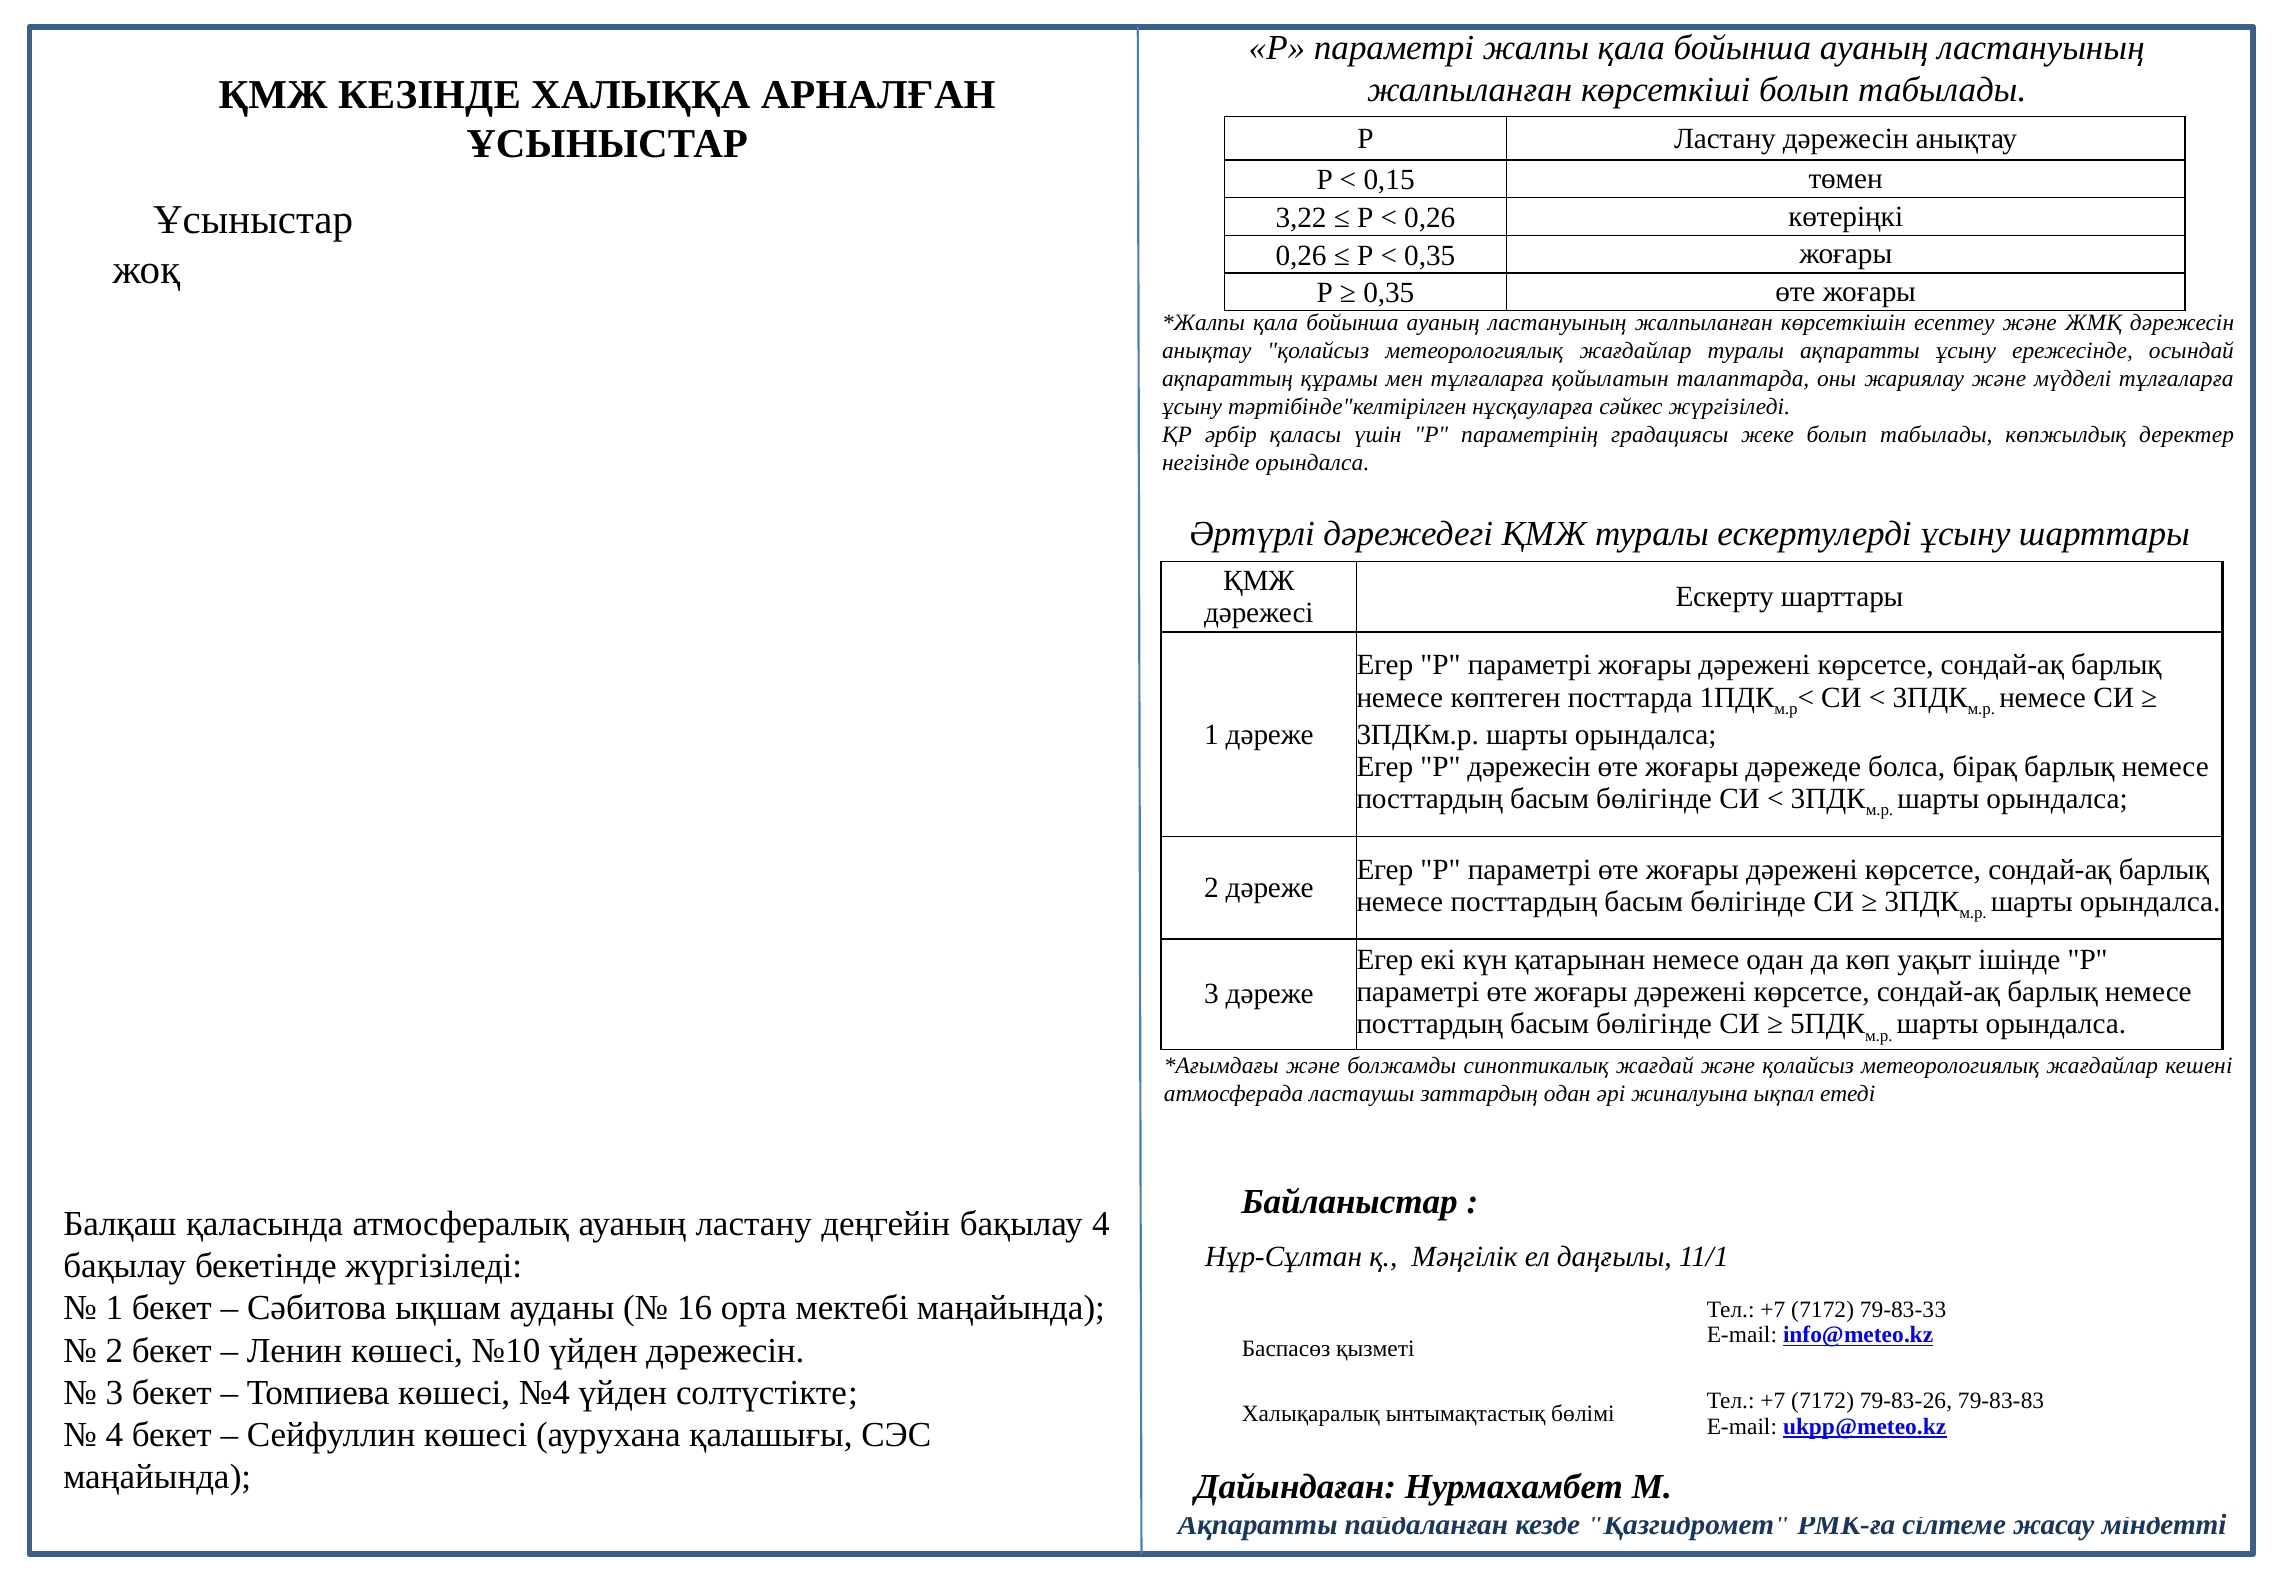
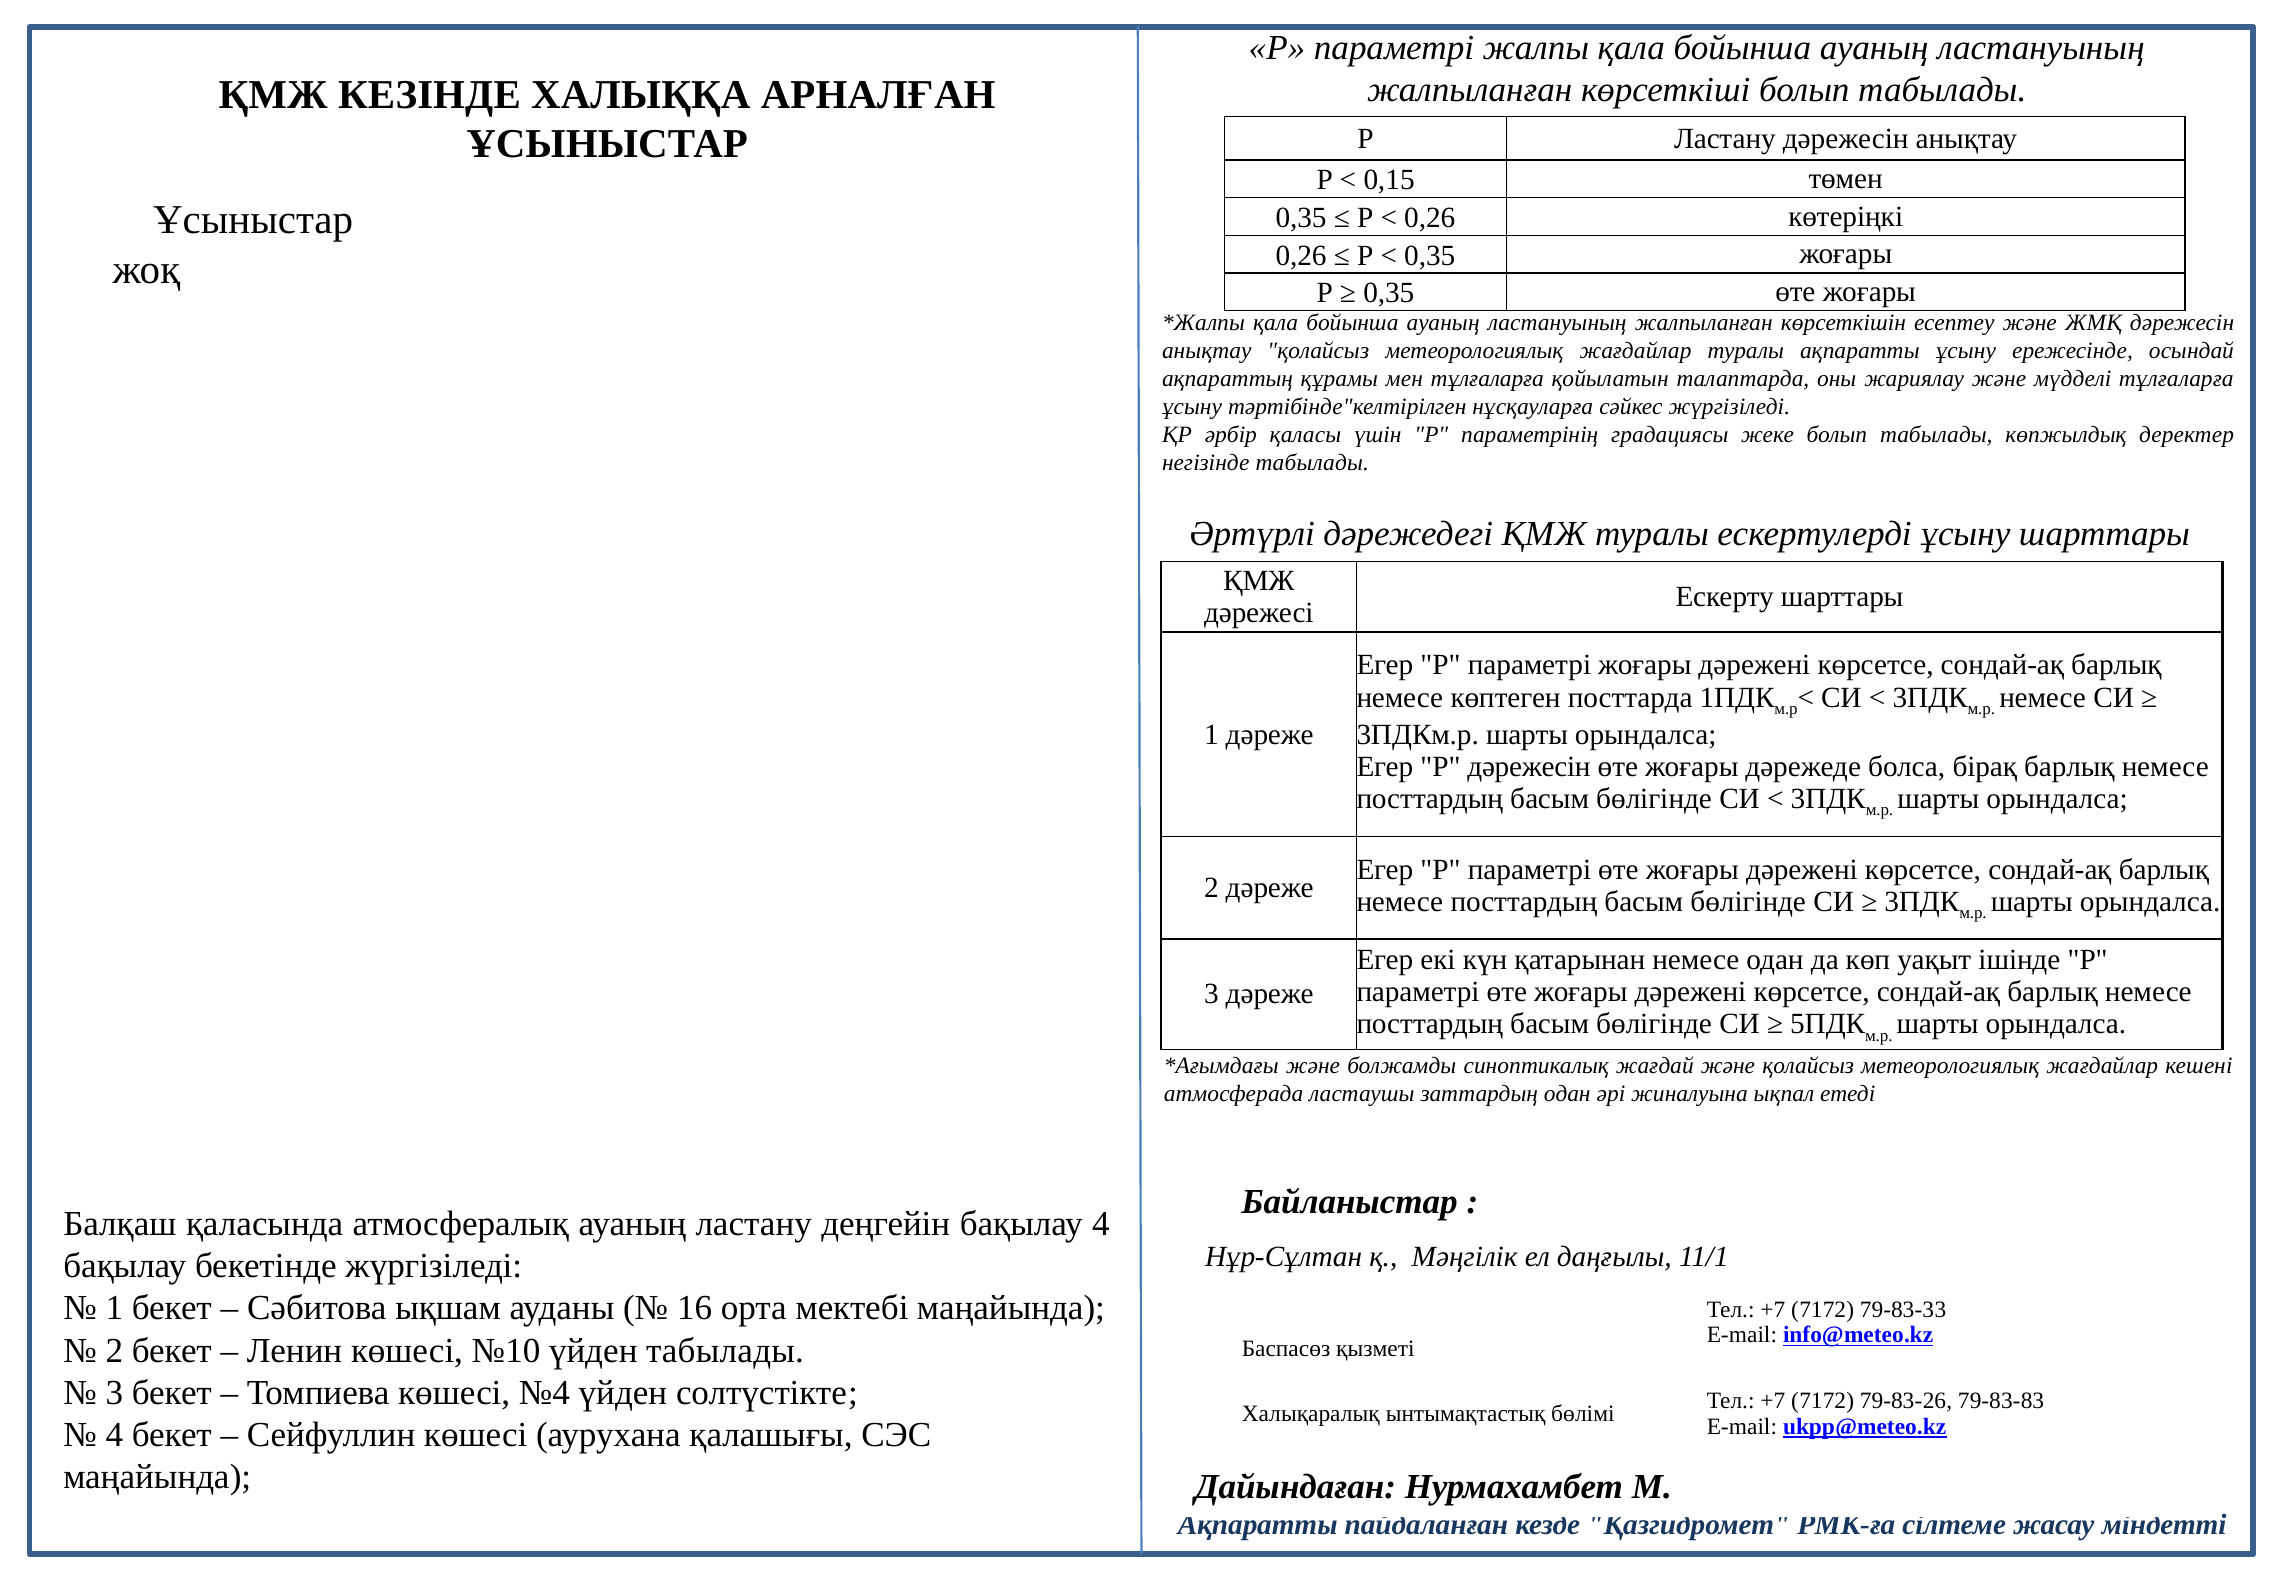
3,22: 3,22 -> 0,35 (1301, 218)
негізінде орындалса: орындалса -> табылады (1312, 463)
үйден дәрежесін: дәрежесін -> табылады (725, 1350)
